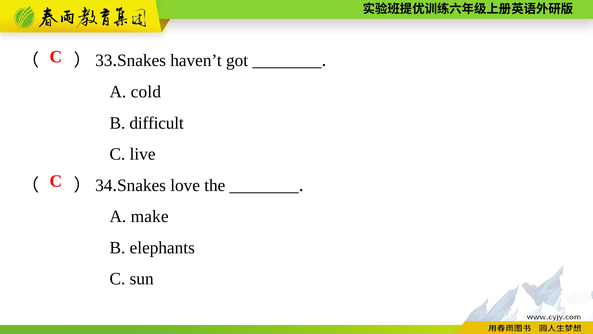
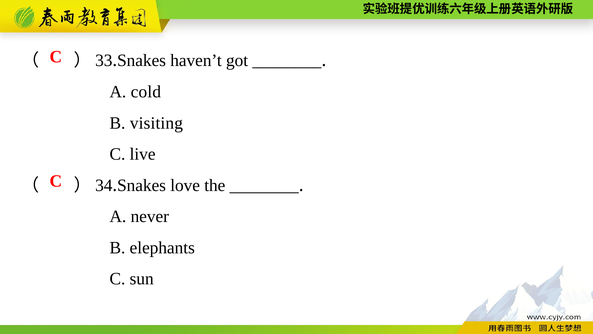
difficult: difficult -> visiting (156, 123)
make: make -> never (150, 216)
